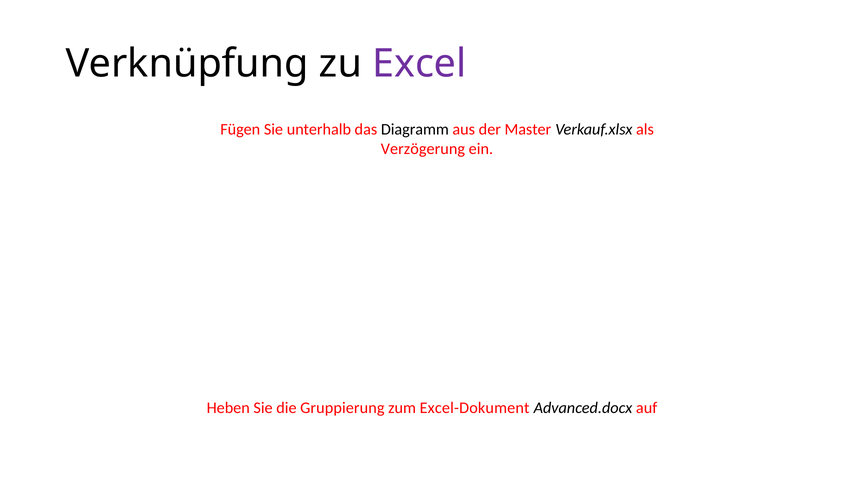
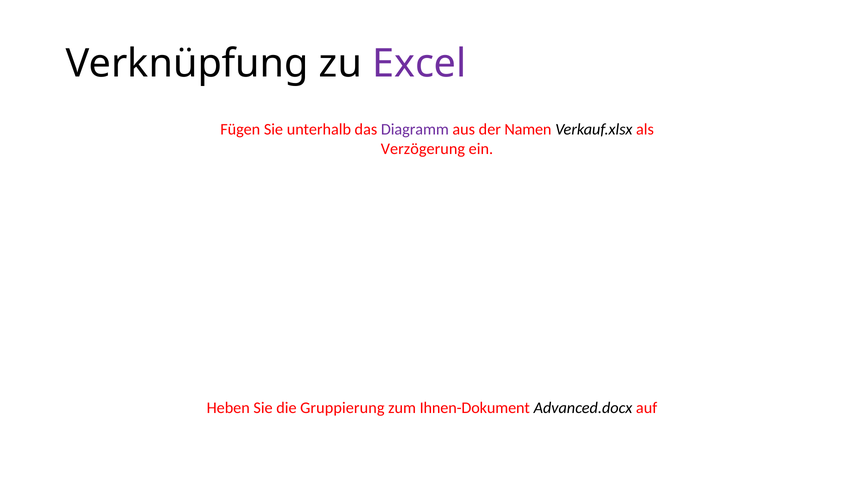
Diagramm colour: black -> purple (415, 130)
Master: Master -> Namen (528, 130)
Excel-Dokument: Excel-Dokument -> Ihnen-Dokument (475, 408)
